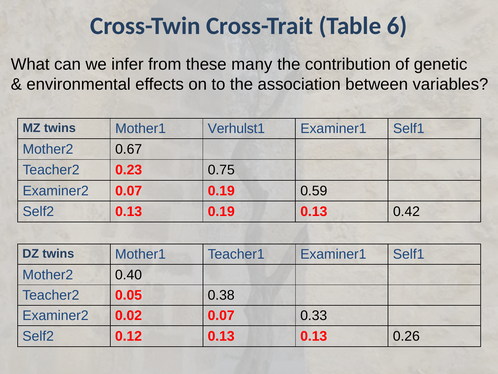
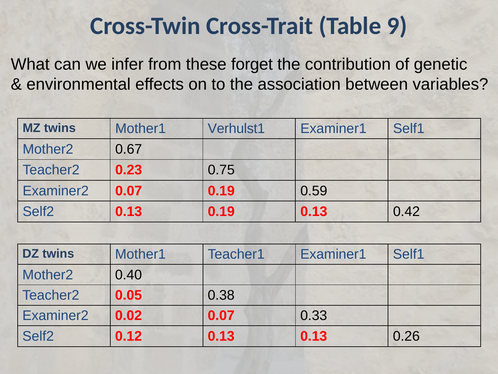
6: 6 -> 9 (397, 26)
many: many -> forget (252, 64)
